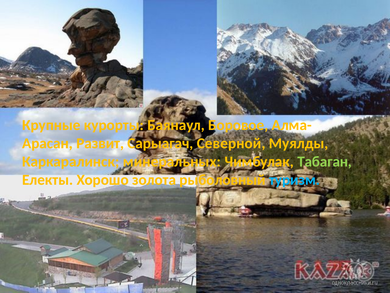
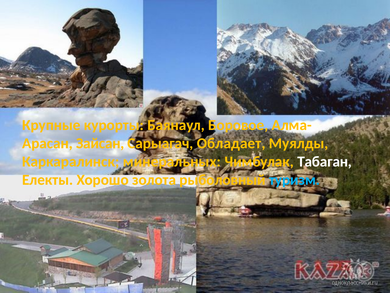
Развит: Развит -> Зайсан (100, 143)
Северной: Северной -> Обладает (231, 143)
Табаган colour: light green -> white (325, 161)
